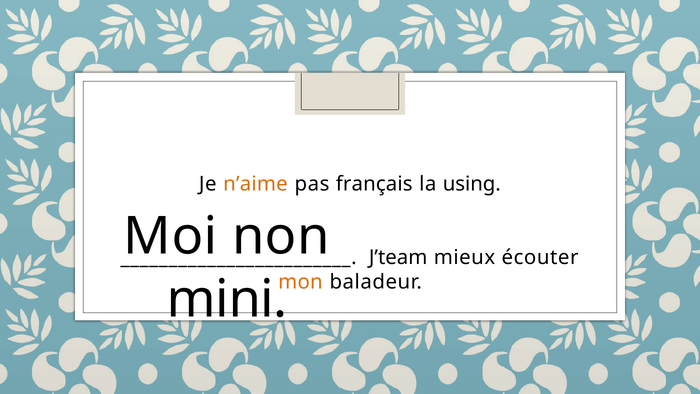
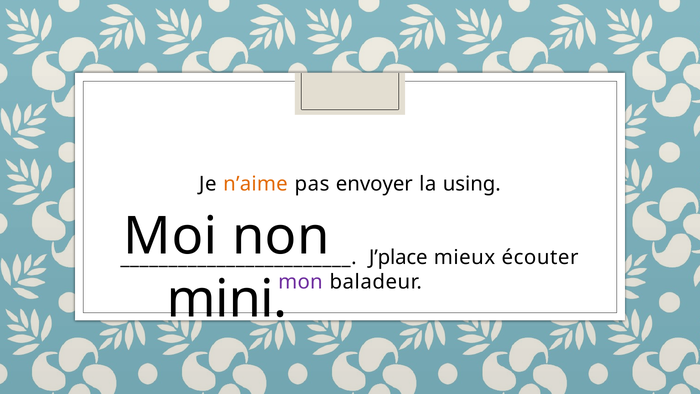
français: français -> envoyer (374, 184)
J’team: J’team -> J’place (398, 257)
mon colour: orange -> purple (300, 282)
